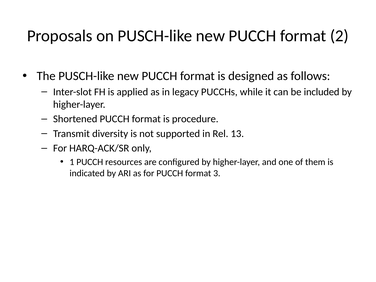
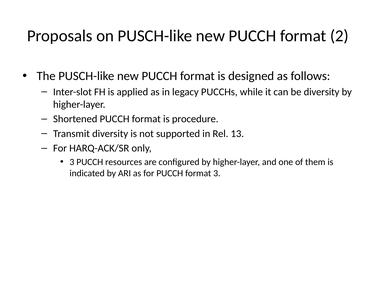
be included: included -> diversity (322, 92)
1: 1 -> 3 (72, 162)
